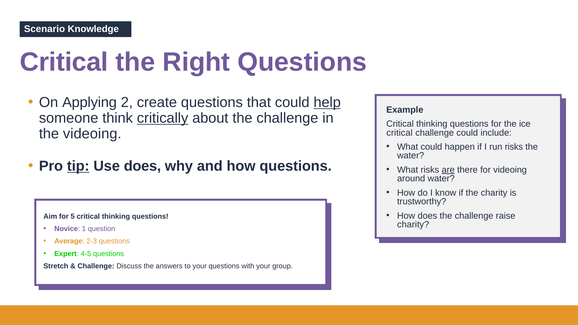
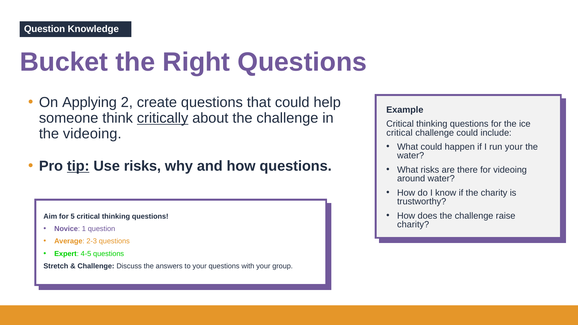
Scenario: Scenario -> Question (45, 29)
Critical: Critical -> Bucket (64, 62)
help underline: present -> none (327, 103)
run risks: risks -> your (514, 147)
Use does: does -> risks (142, 166)
are underline: present -> none (448, 170)
